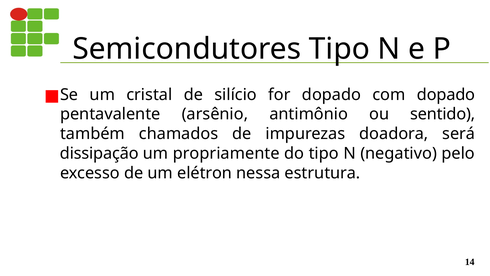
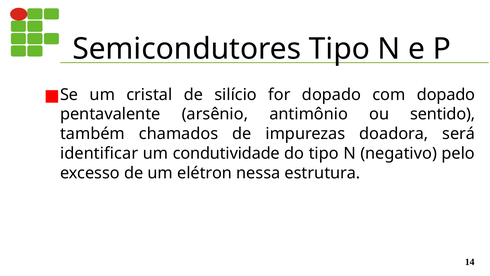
dissipação: dissipação -> identificar (99, 153)
propriamente: propriamente -> condutividade (226, 153)
